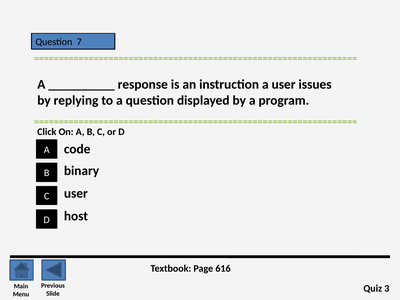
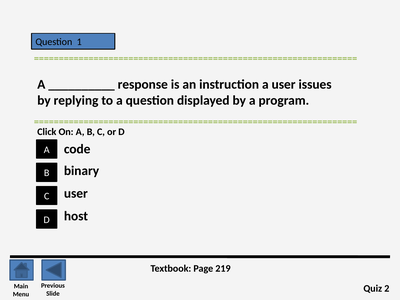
7: 7 -> 1 (79, 42)
616: 616 -> 219 (223, 269)
3: 3 -> 2 (387, 289)
